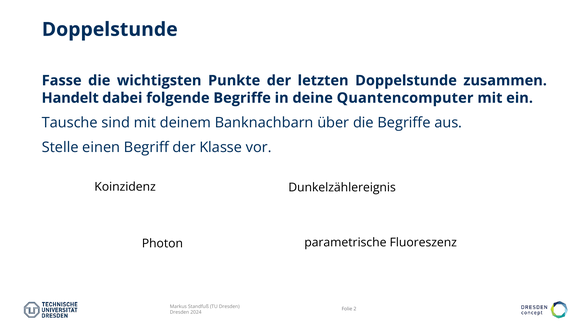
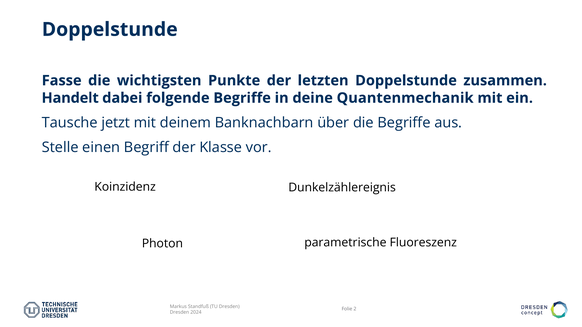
Quantencomputer: Quantencomputer -> Quantenmechanik (405, 98)
sind: sind -> jetzt (116, 123)
